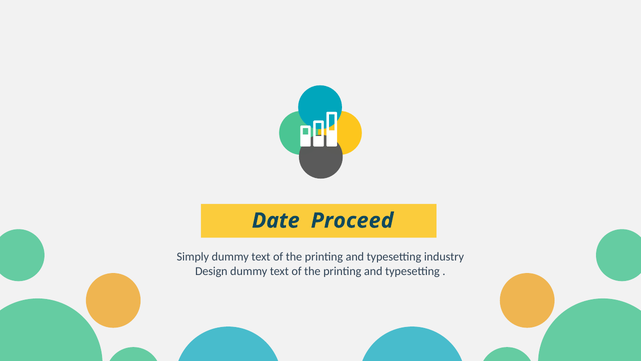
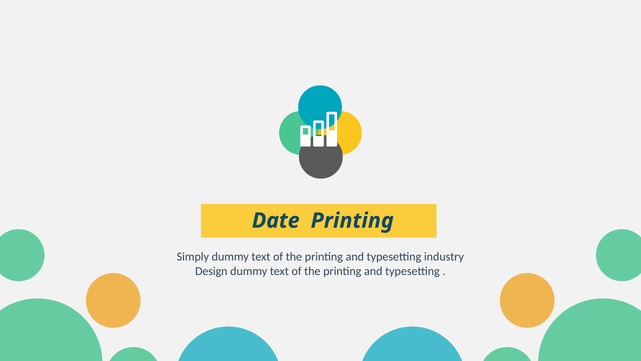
Date Proceed: Proceed -> Printing (352, 220)
